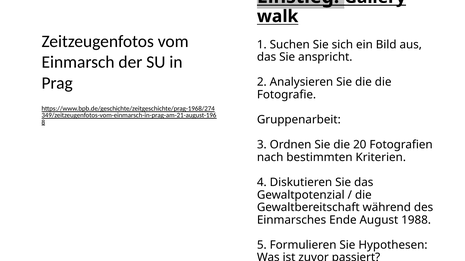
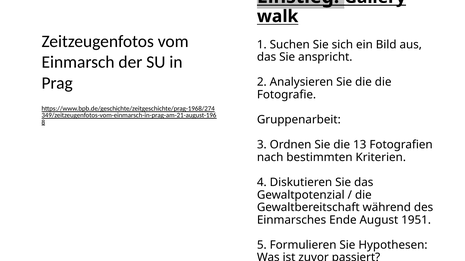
20: 20 -> 13 (360, 145)
1988: 1988 -> 1951 (416, 220)
